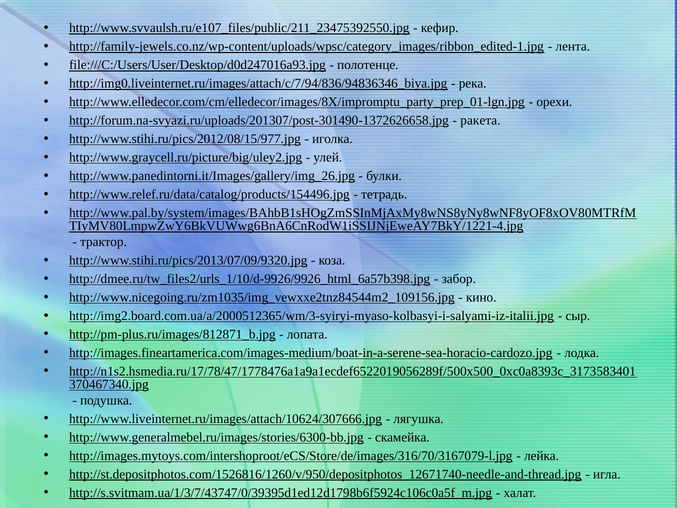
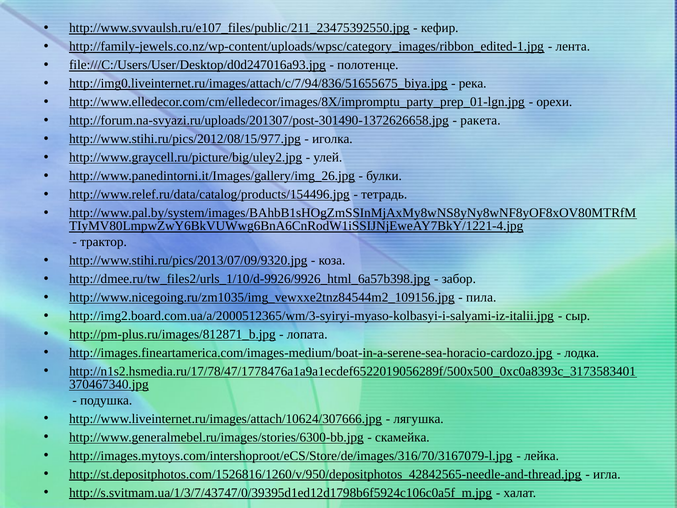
http://img0.liveinternet.ru/images/attach/c/7/94/836/94836346_biya.jpg: http://img0.liveinternet.ru/images/attach/c/7/94/836/94836346_biya.jpg -> http://img0.liveinternet.ru/images/attach/c/7/94/836/51655675_biya.jpg (258, 84)
кино: кино -> пила (481, 297)
http://st.depositphotos.com/1526816/1260/v/950/depositphotos_12671740-needle-and-thread.jpg: http://st.depositphotos.com/1526816/1260/v/950/depositphotos_12671740-needle-and-thread.jpg -> http://st.depositphotos.com/1526816/1260/v/950/depositphotos_42842565-needle-and-thread.jpg (325, 474)
